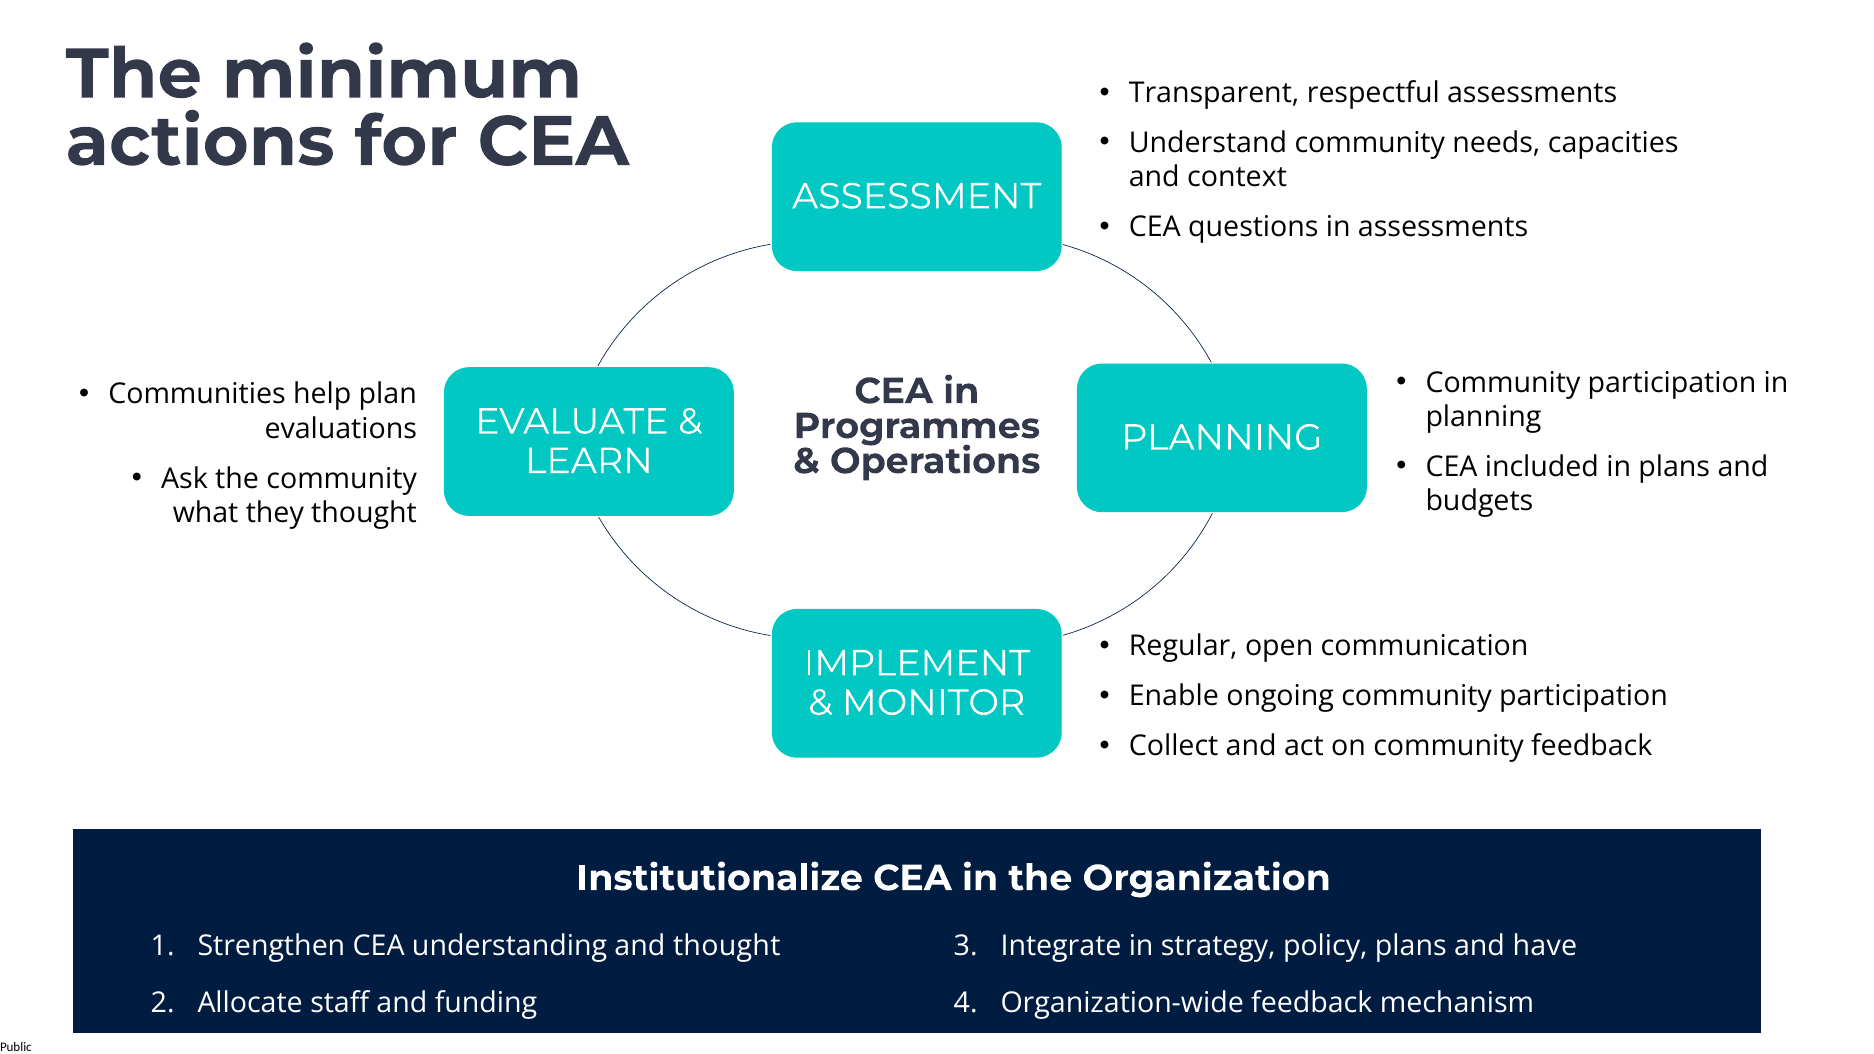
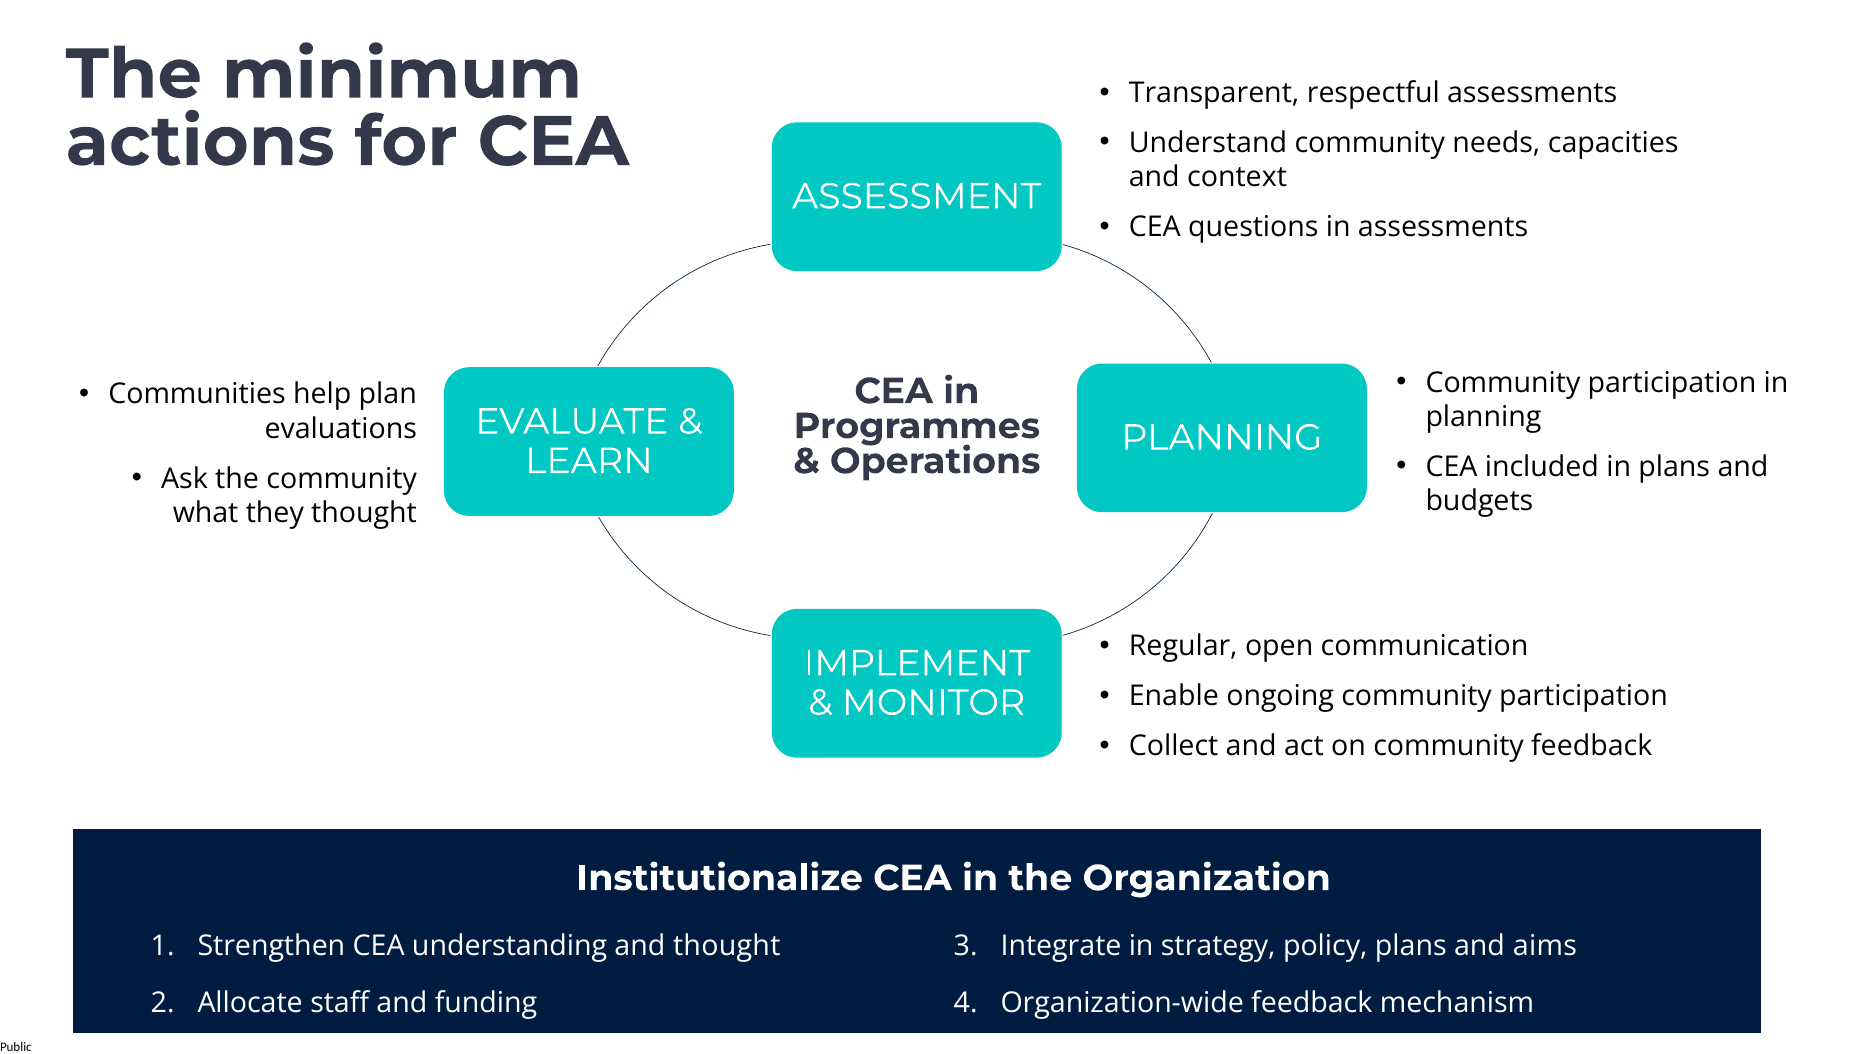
have: have -> aims (1545, 946)
